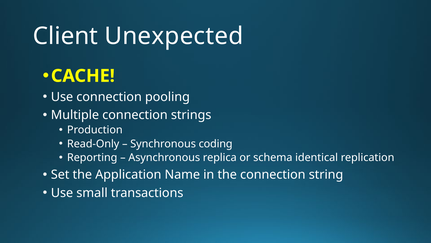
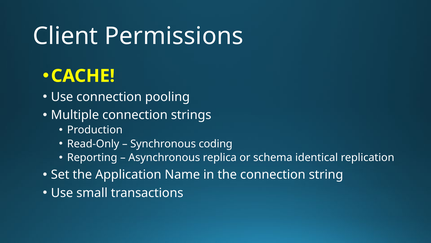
Unexpected: Unexpected -> Permissions (174, 36)
